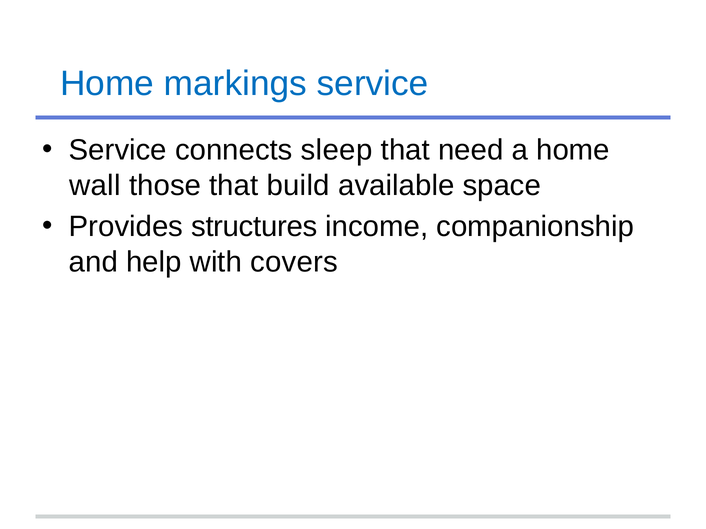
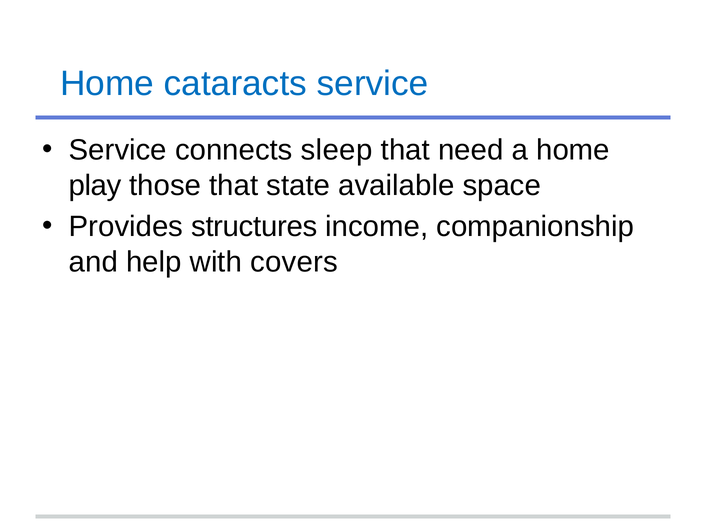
markings: markings -> cataracts (235, 84)
wall: wall -> play (95, 186)
build: build -> state (298, 186)
